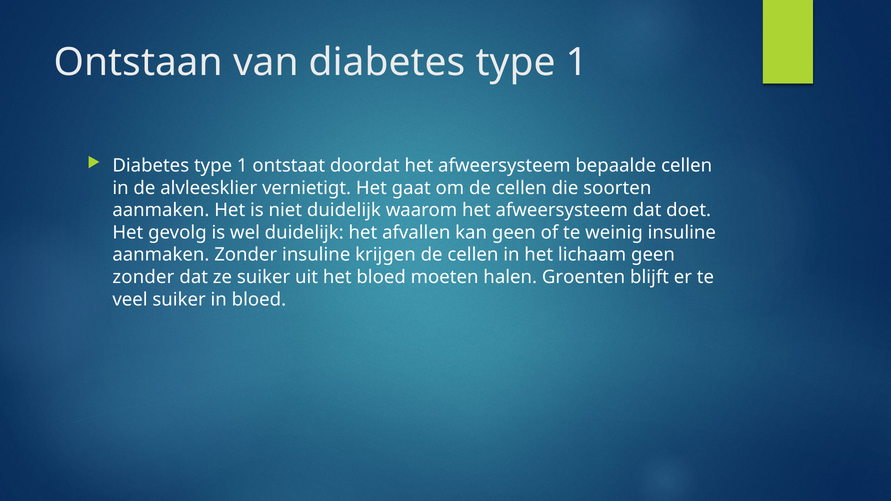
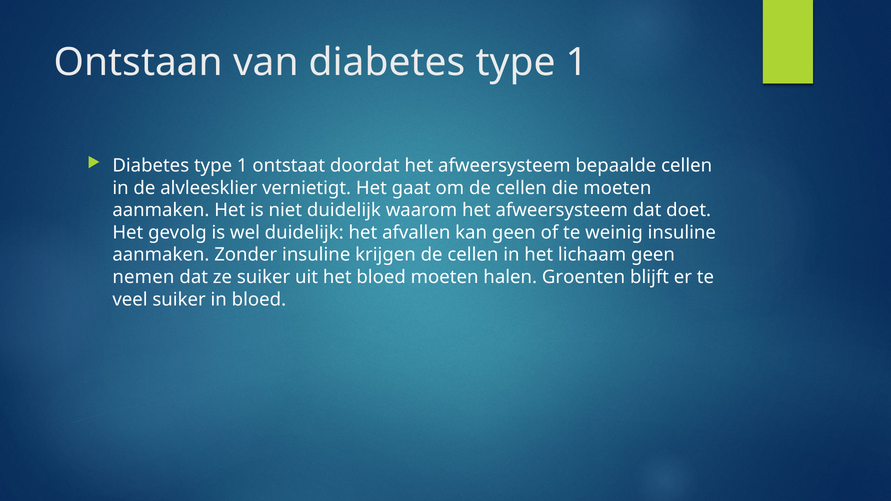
die soorten: soorten -> moeten (617, 188)
zonder: zonder -> nemen (143, 277)
